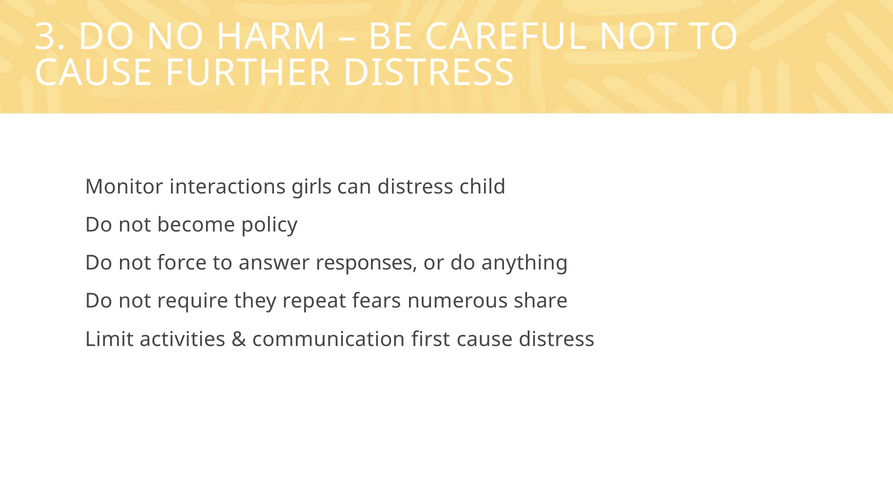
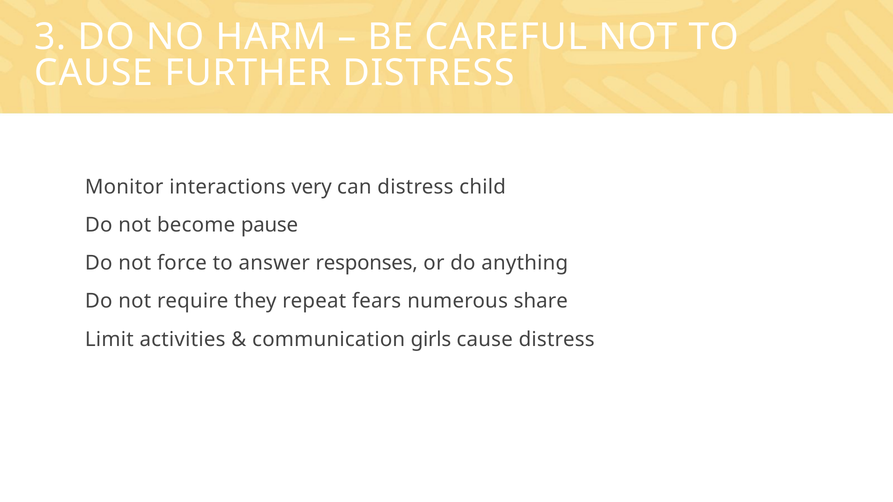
girls: girls -> very (312, 187)
policy: policy -> pause (270, 225)
first: first -> girls (431, 340)
